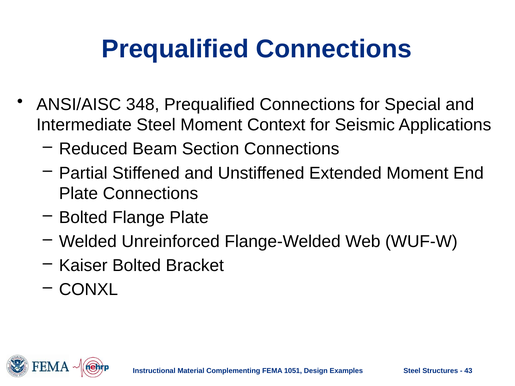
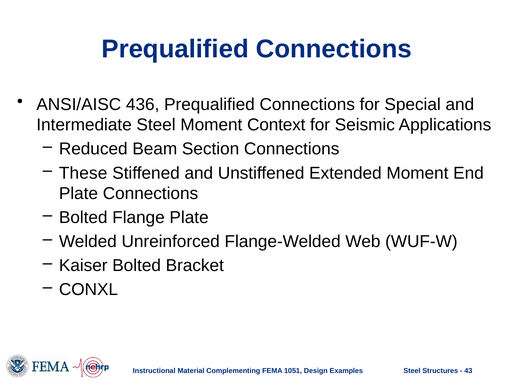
348: 348 -> 436 (143, 104)
Partial: Partial -> These (83, 173)
